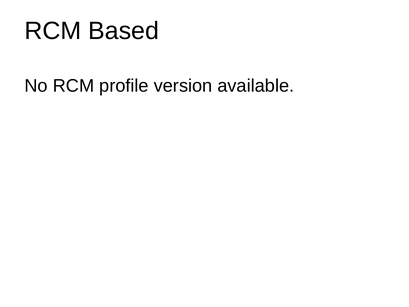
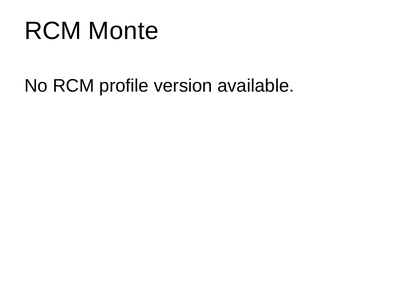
Based: Based -> Monte (124, 31)
